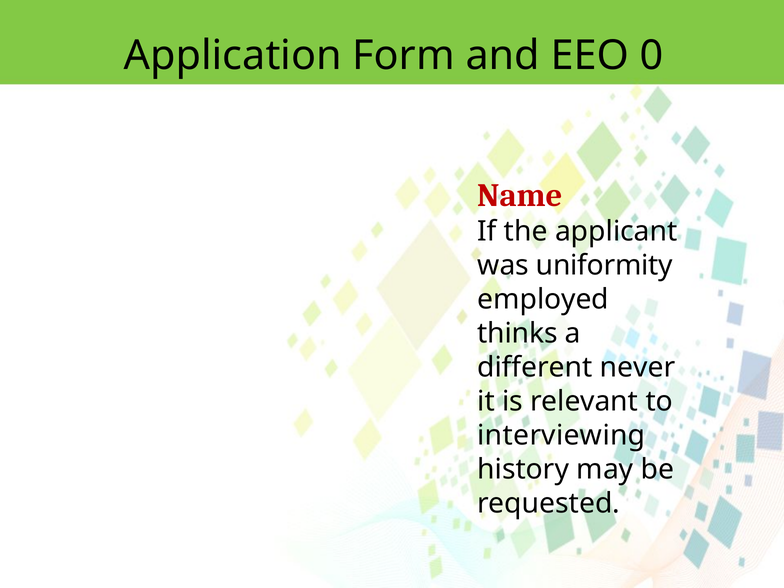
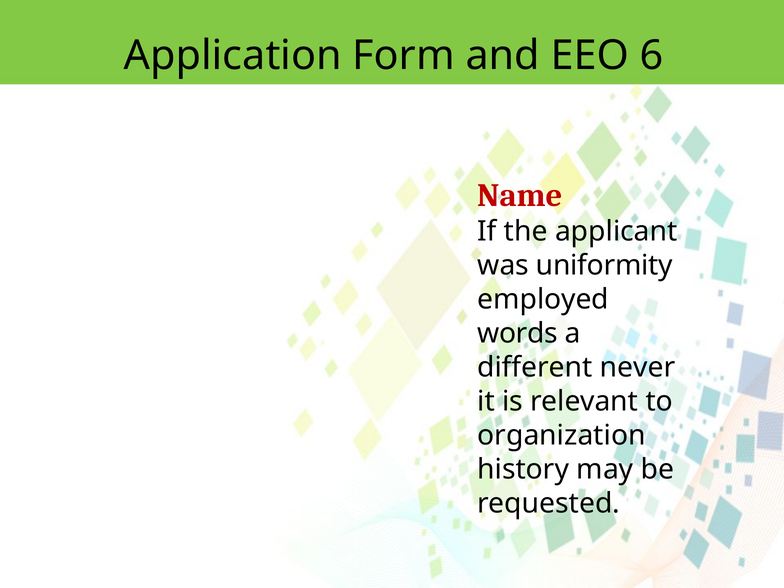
0: 0 -> 6 (652, 56)
thinks: thinks -> words (517, 333)
interviewing: interviewing -> organization (561, 435)
